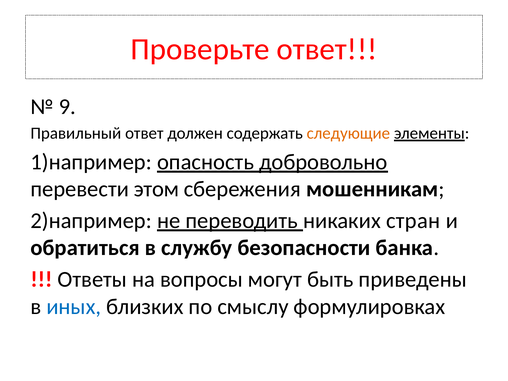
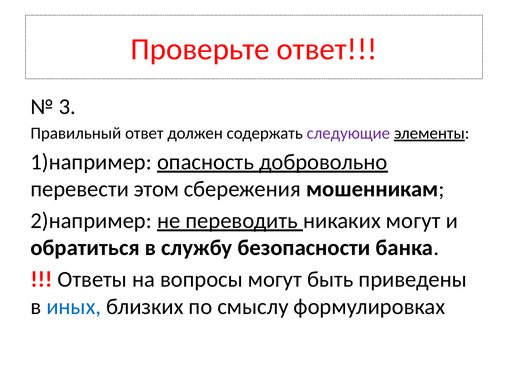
9: 9 -> 3 (67, 107)
следующие colour: orange -> purple (348, 133)
никаких стран: стран -> могут (413, 221)
